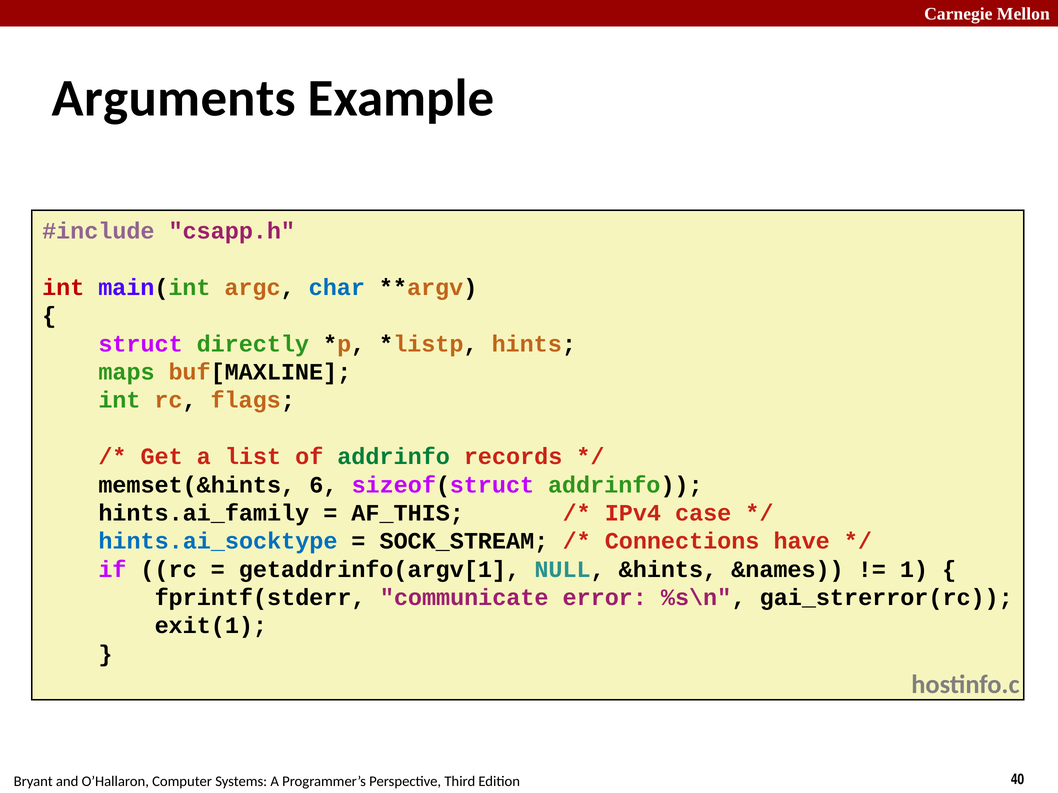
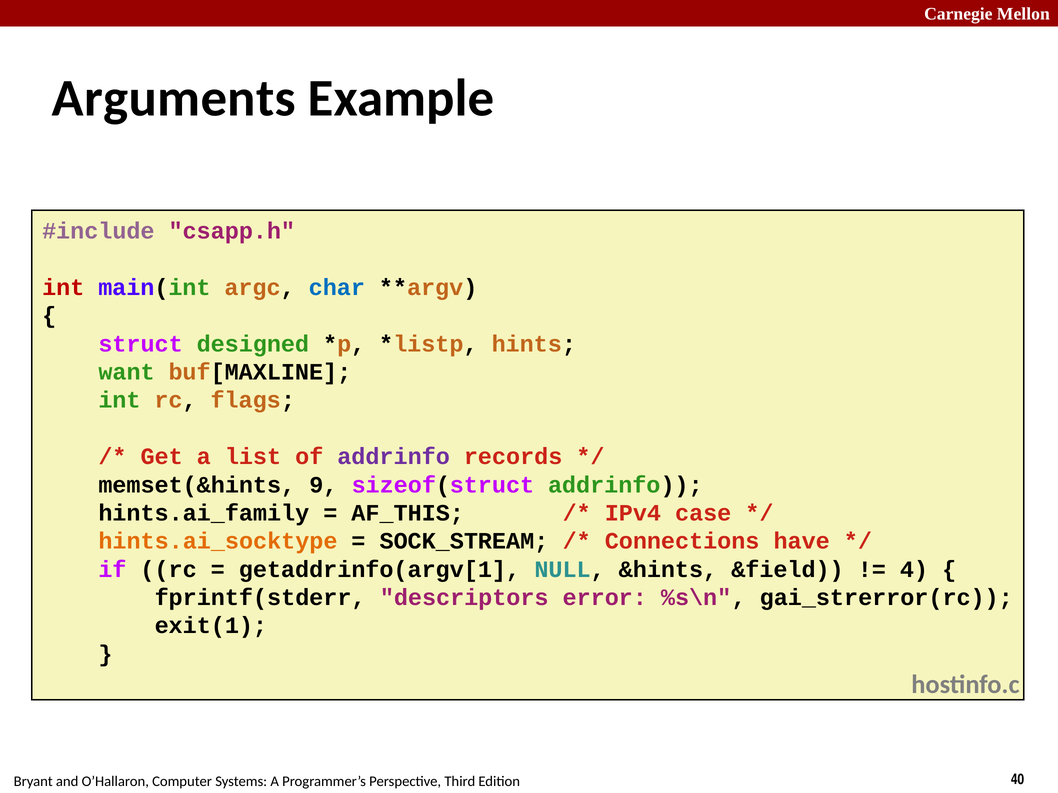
directly: directly -> designed (253, 344)
maps: maps -> want (127, 372)
addrinfo colour: green -> purple (394, 457)
6: 6 -> 9 (323, 485)
hints.ai_socktype colour: blue -> orange (218, 541)
&names: &names -> &field (787, 570)
1: 1 -> 4 (914, 570)
communicate: communicate -> descriptors (464, 598)
